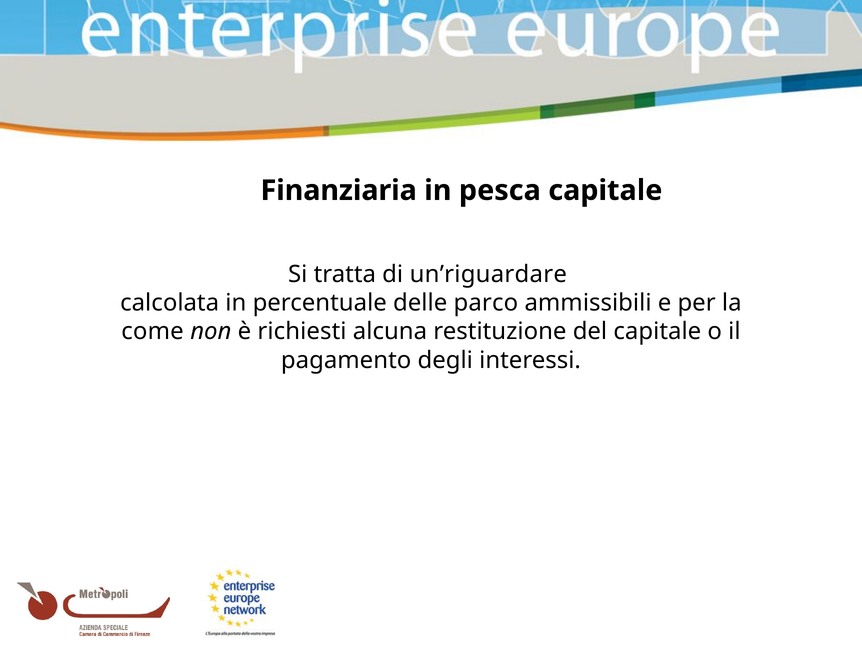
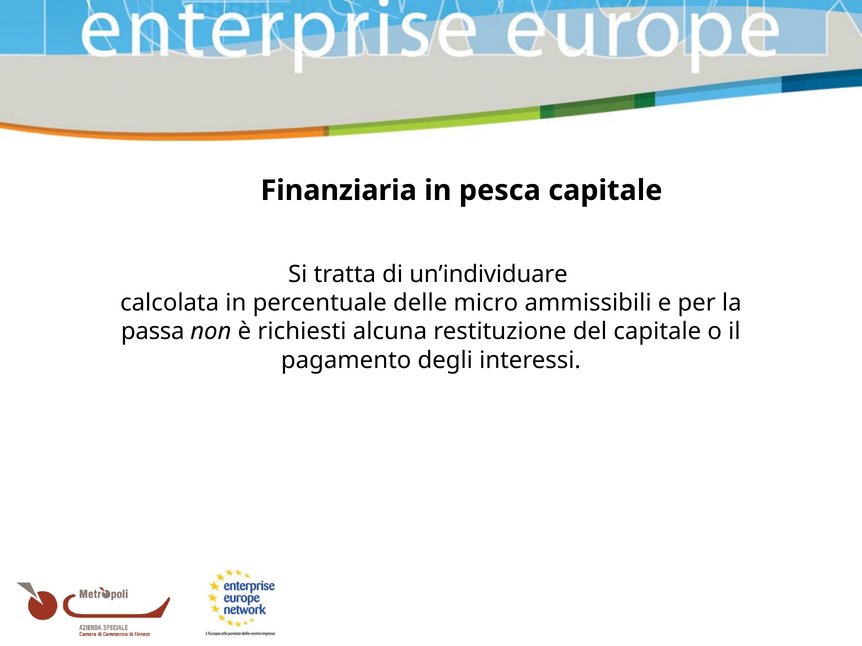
un’riguardare: un’riguardare -> un’individuare (489, 274)
parco: parco -> micro (486, 303)
come: come -> passa (153, 332)
